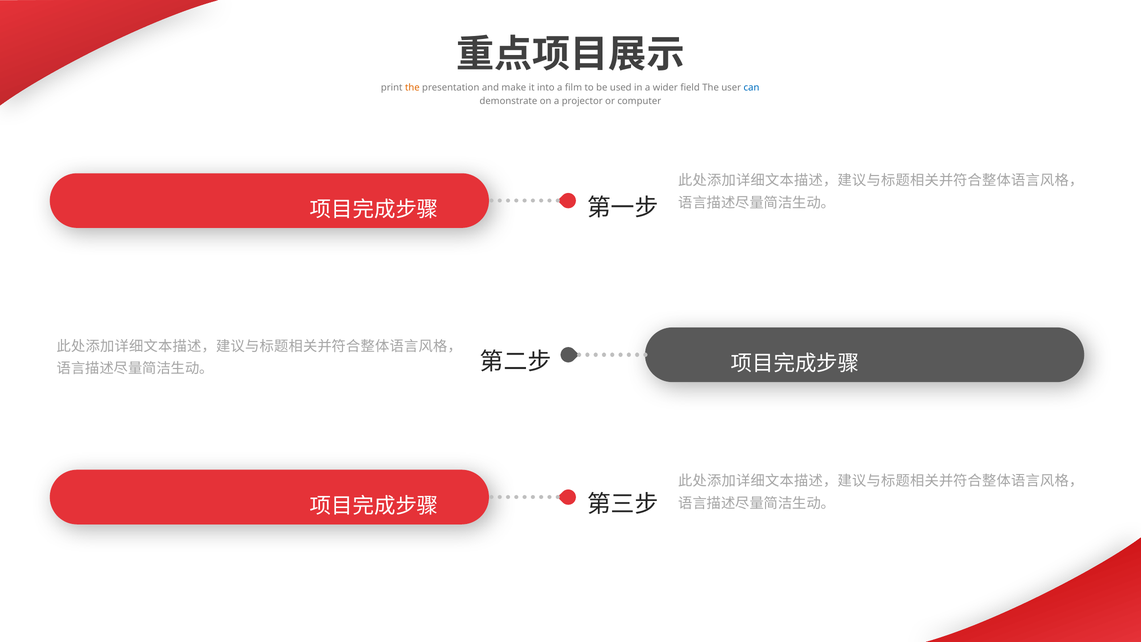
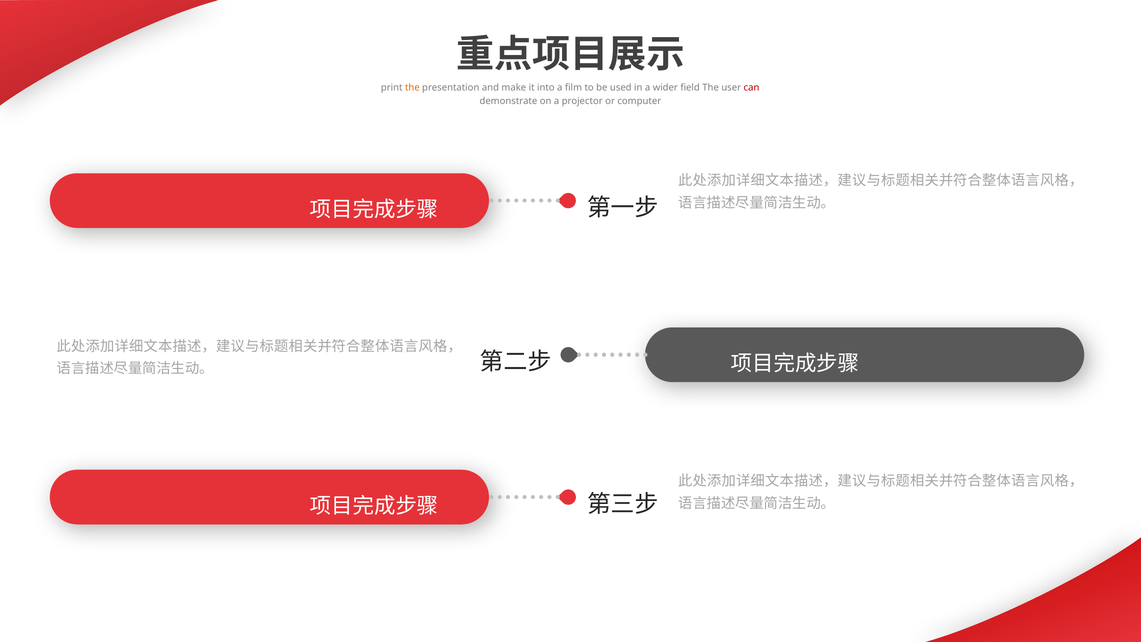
can colour: blue -> red (751, 88)
